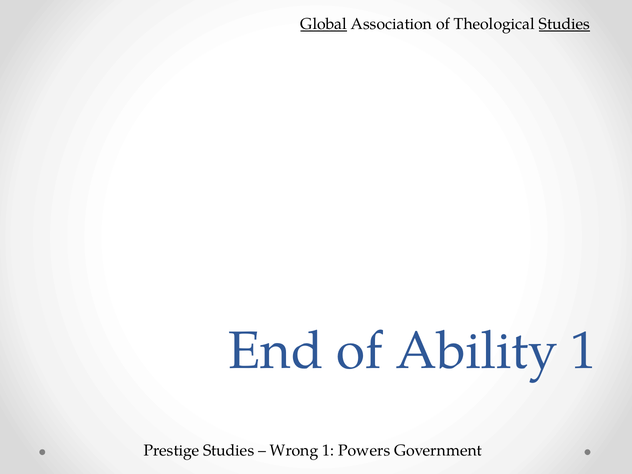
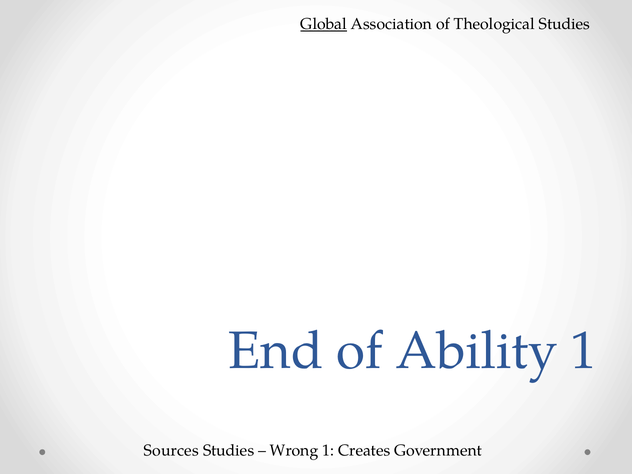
Studies underline: present -> none (564, 24)
Prestige: Prestige -> Sources (171, 450)
Powers: Powers -> Creates (364, 450)
